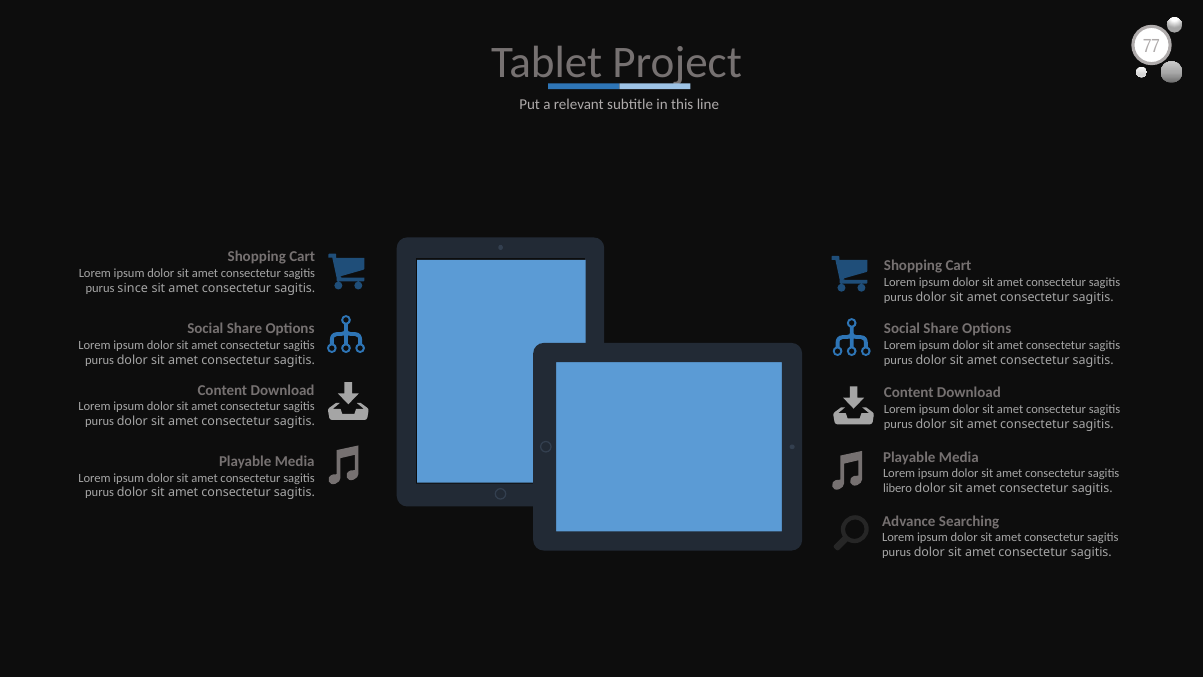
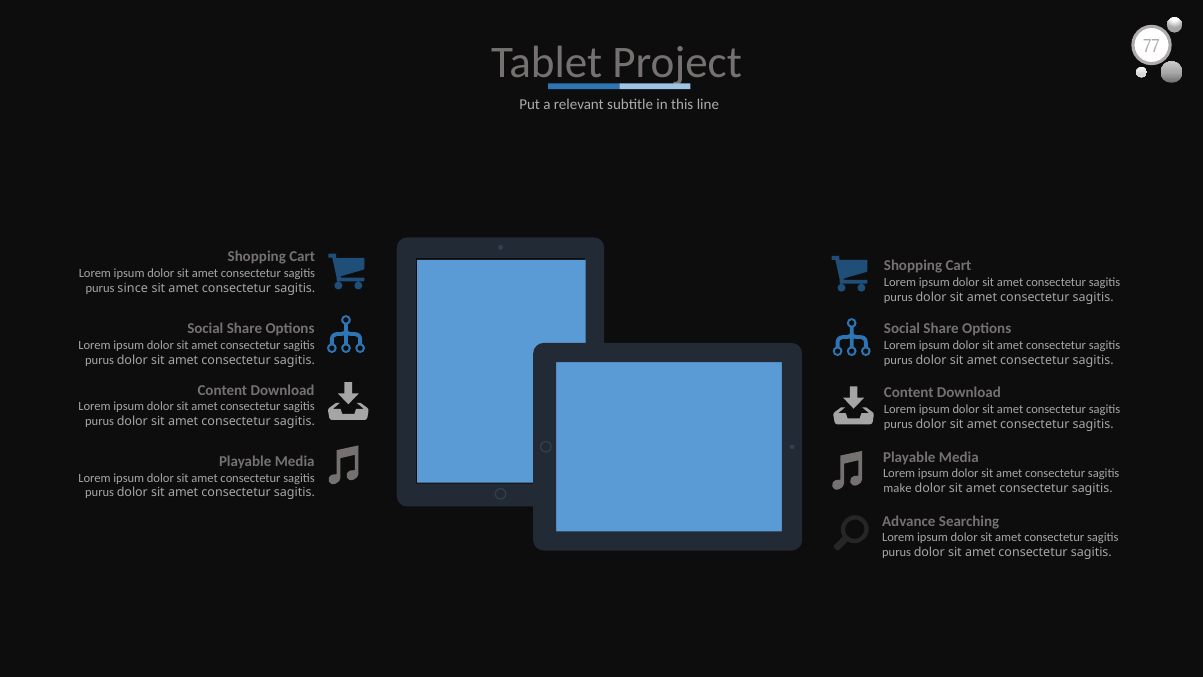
libero: libero -> make (897, 488)
